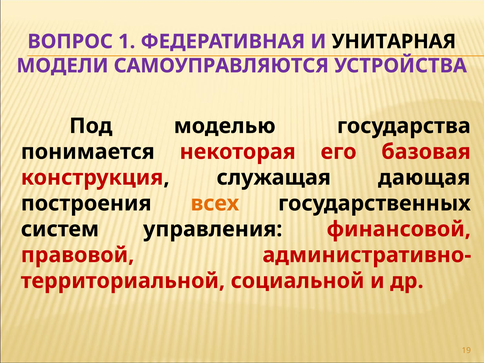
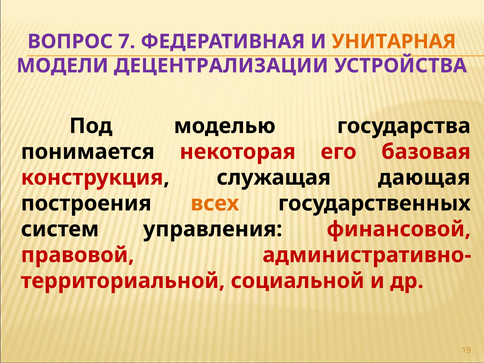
1: 1 -> 7 (127, 42)
УНИТАРНАЯ colour: black -> orange (394, 42)
САМОУПРАВЛЯЮТСЯ: САМОУПРАВЛЯЮТСЯ -> ДЕЦЕНТРАЛИЗАЦИИ (221, 66)
